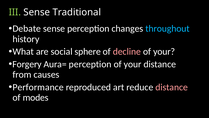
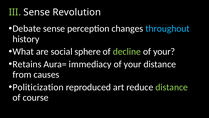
Traditional: Traditional -> Revolution (77, 12)
decline colour: pink -> light green (127, 51)
Forgery: Forgery -> Retains (27, 64)
Aura= perception: perception -> immediacy (90, 64)
Performance: Performance -> Politicization (38, 87)
distance colour: pink -> light green (172, 87)
modes: modes -> course (36, 97)
